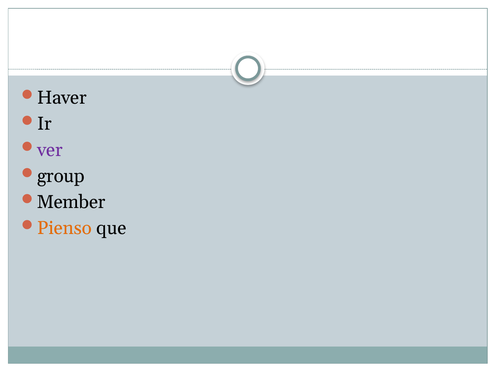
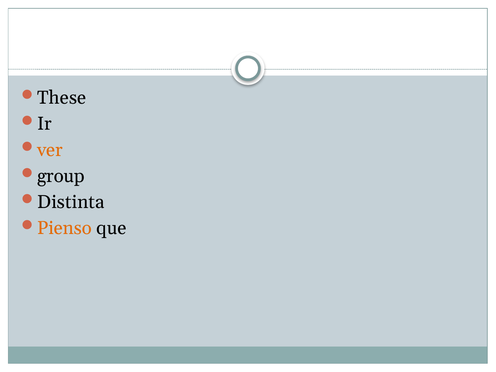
Haver: Haver -> These (62, 98)
ver colour: purple -> orange (50, 150)
Member: Member -> Distinta (71, 202)
